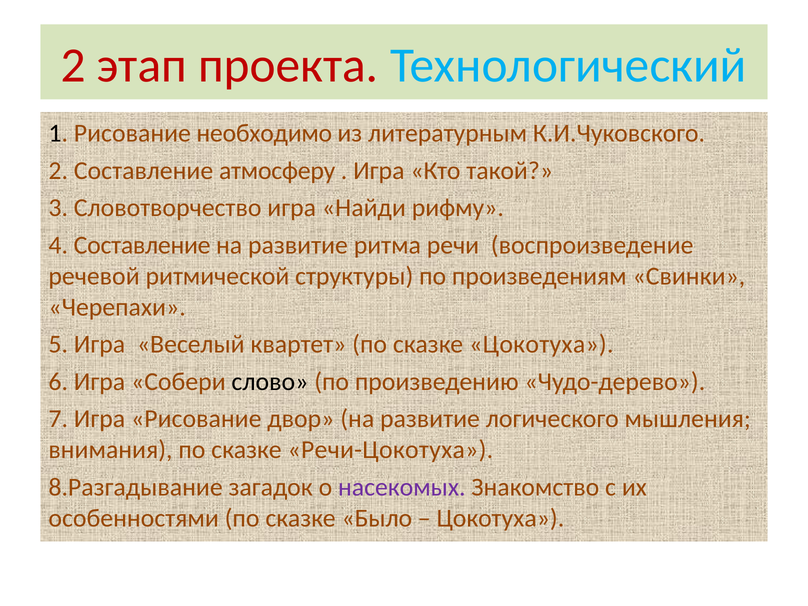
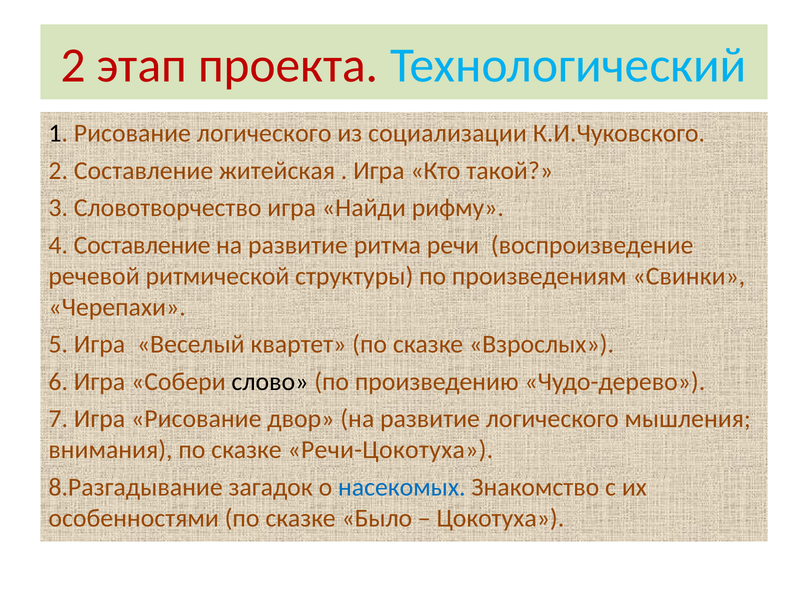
Рисование необходимо: необходимо -> логического (264, 133)
литературным: литературным -> социализации (447, 133)
атмосферу: атмосферу -> житейская (277, 171)
сказке Цокотуха: Цокотуха -> Взрослых (542, 344)
насекомых colour: purple -> blue (402, 487)
